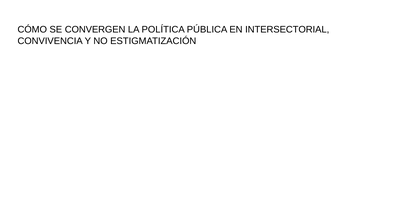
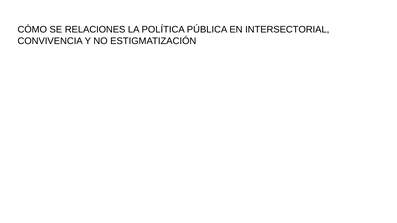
CONVERGEN: CONVERGEN -> RELACIONES (95, 30)
